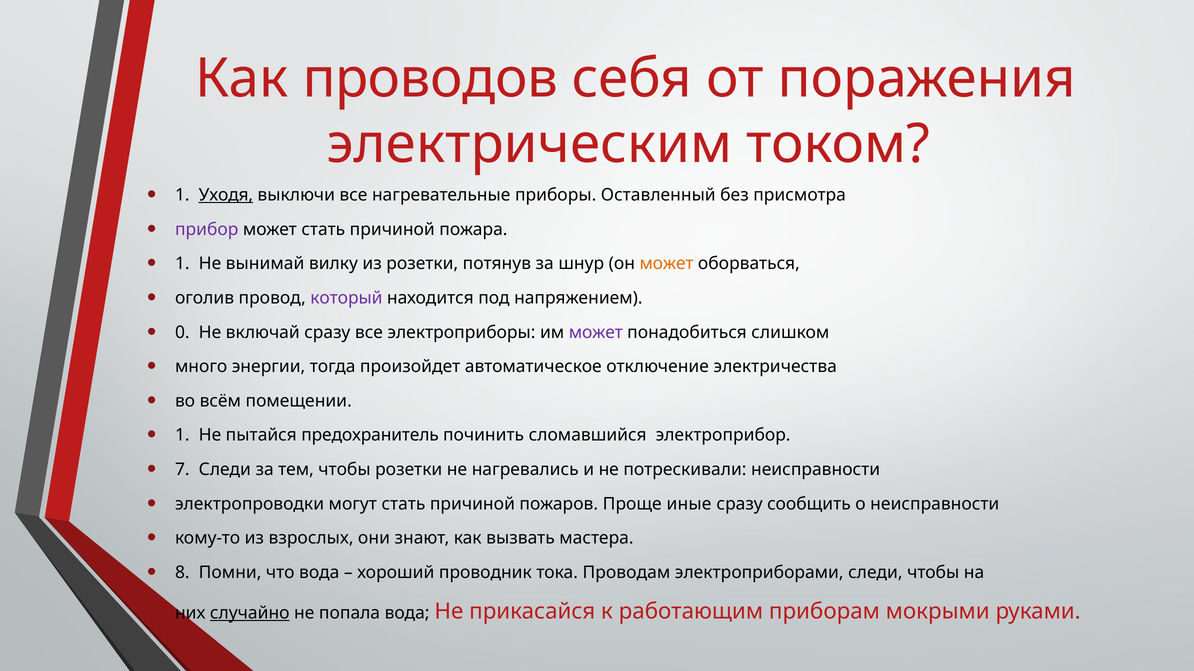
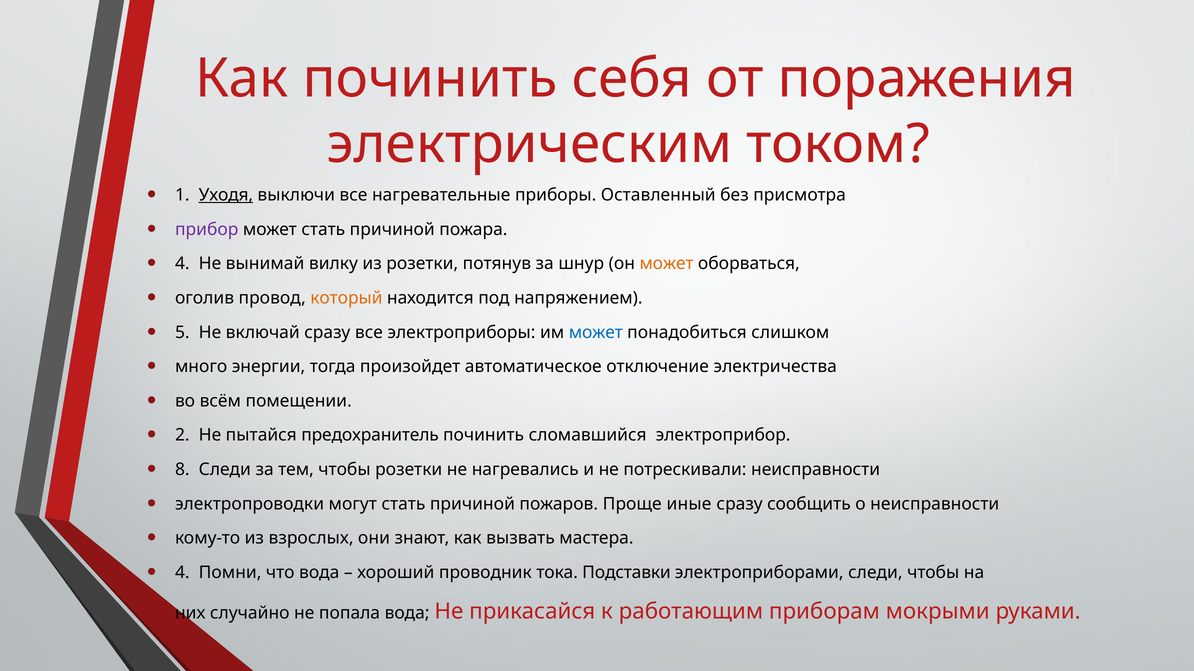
Как проводов: проводов -> починить (430, 79)
1: 1 -> 4 (182, 264)
который colour: purple -> orange (346, 298)
0: 0 -> 5 (182, 333)
может colour: purple -> blue (596, 333)
1: 1 -> 2 (182, 436)
7: 7 -> 8 (182, 470)
8: 8 -> 4 (182, 573)
Проводам: Проводам -> Подставки (627, 573)
случайно underline: present -> none (250, 614)
